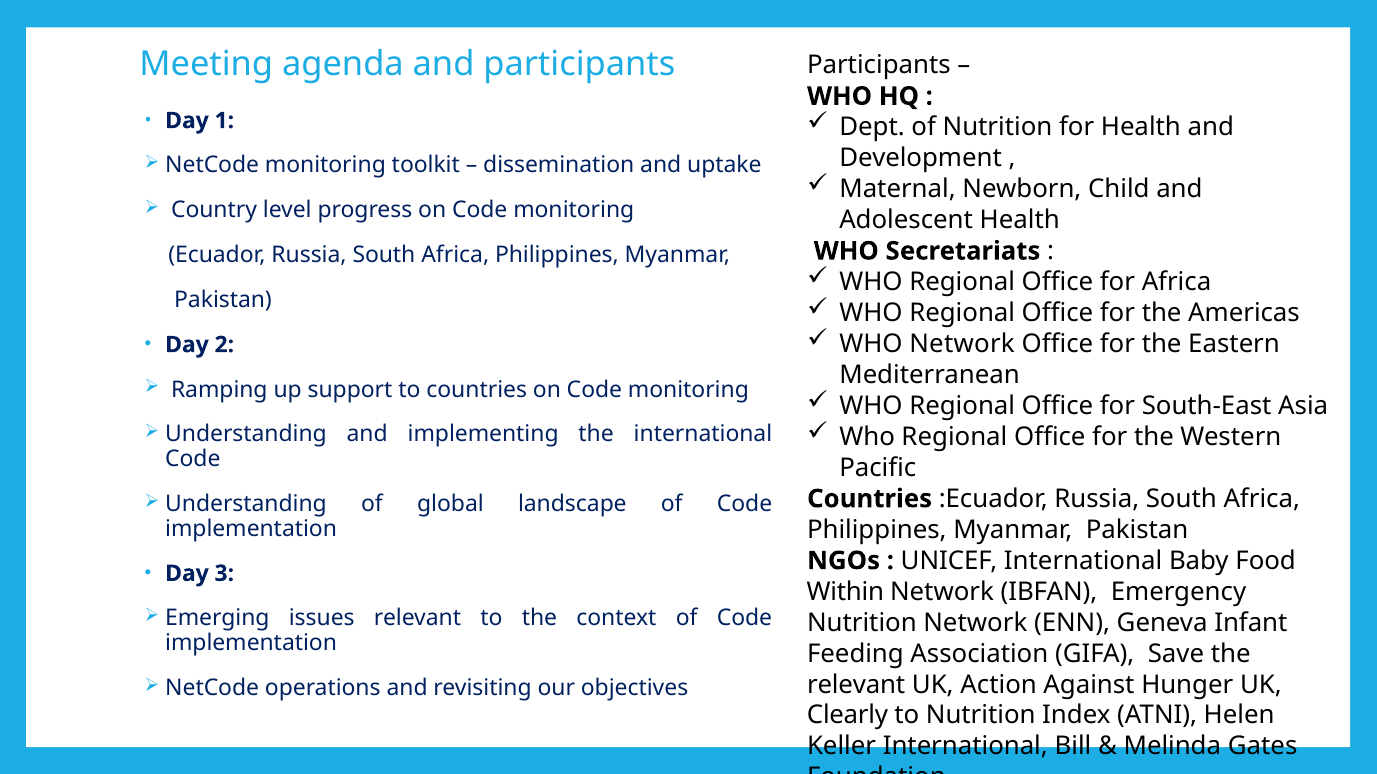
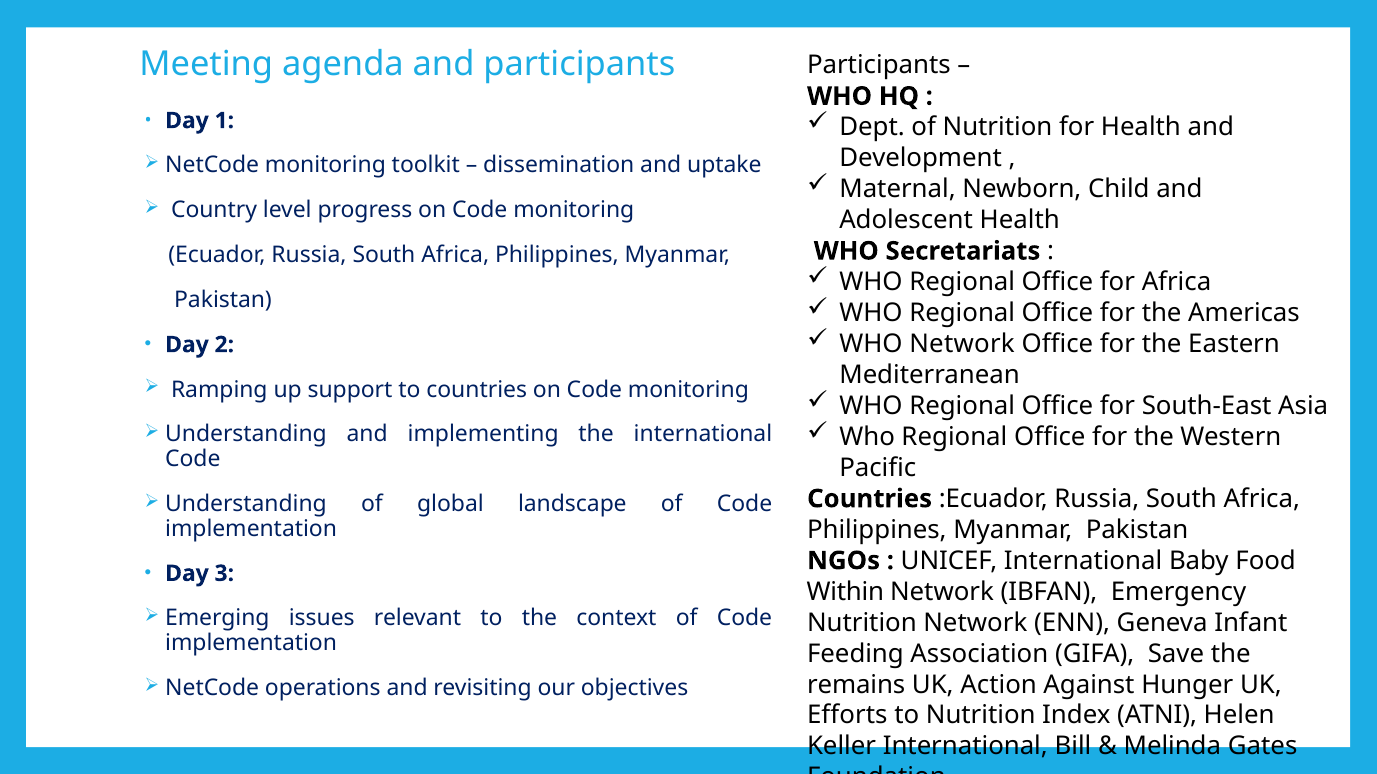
relevant: relevant -> remains (856, 685)
Clearly: Clearly -> Efforts (847, 716)
